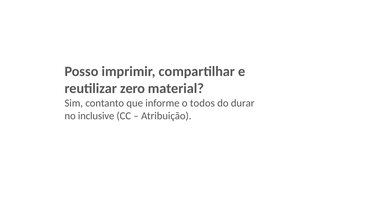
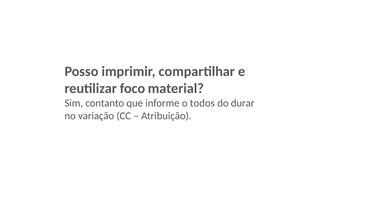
zero: zero -> foco (133, 88)
inclusive: inclusive -> variação (96, 116)
